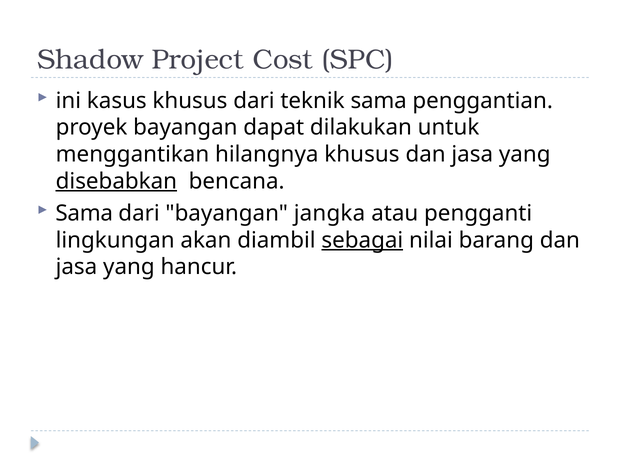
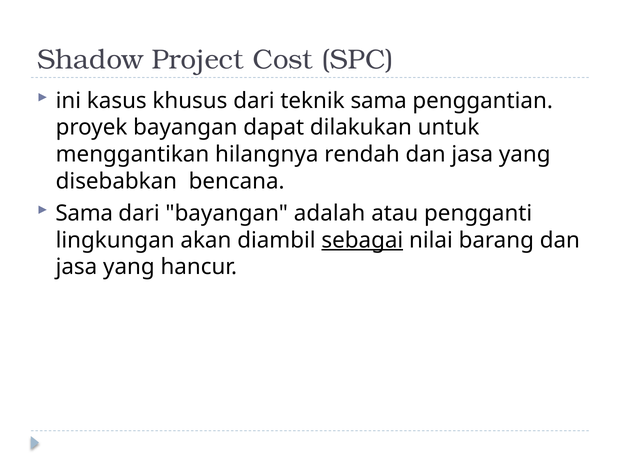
hilangnya khusus: khusus -> rendah (362, 154)
disebabkan underline: present -> none (116, 181)
jangka: jangka -> adalah (330, 213)
